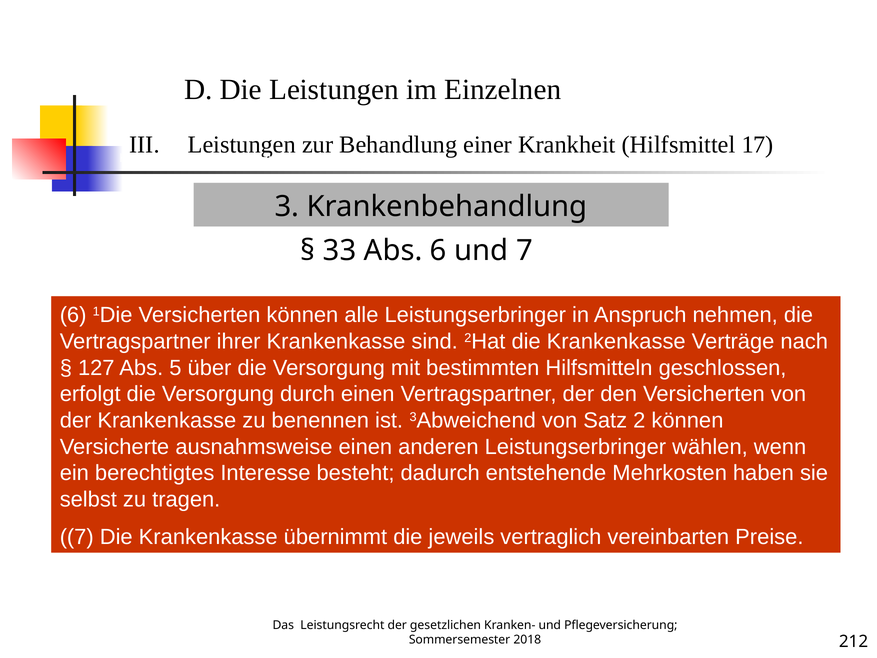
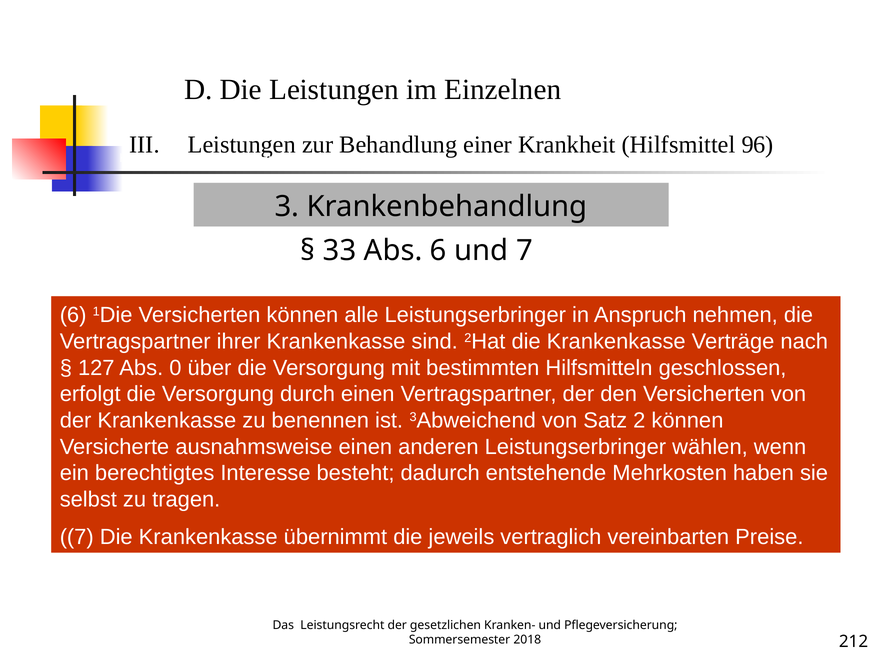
17: 17 -> 96 (758, 145)
5: 5 -> 0 (175, 368)
